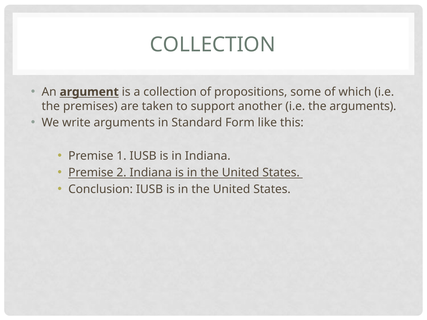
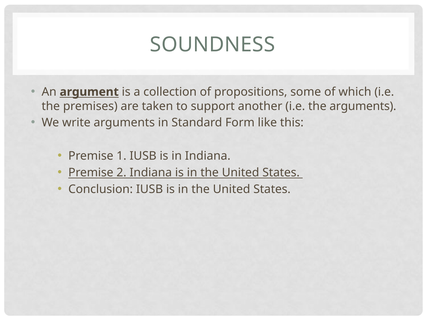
COLLECTION: COLLECTION -> SOUNDNESS (213, 45)
